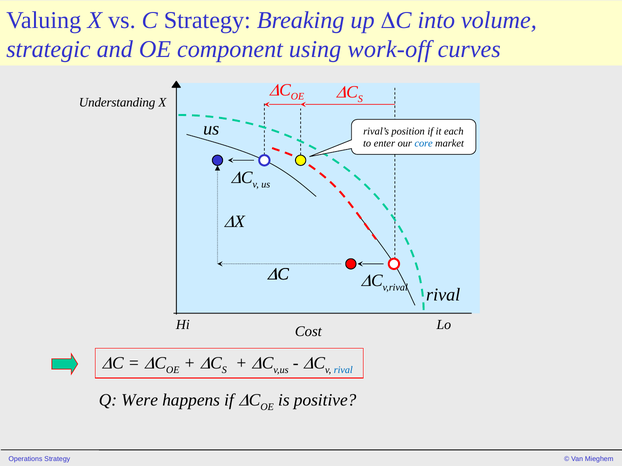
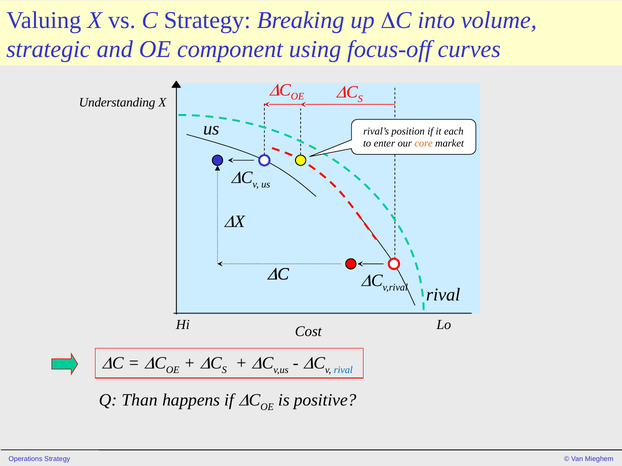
work-off: work-off -> focus-off (389, 50)
core colour: blue -> orange (424, 144)
Were: Were -> Than (140, 401)
